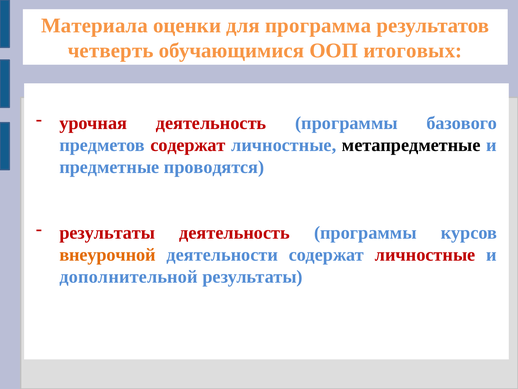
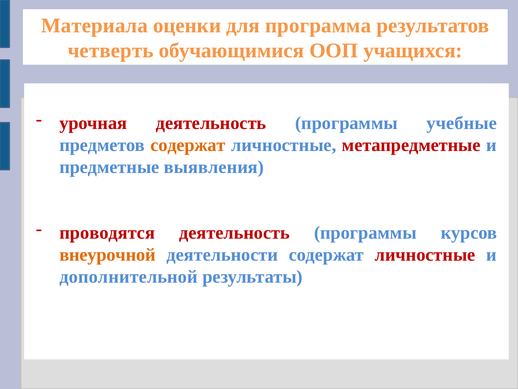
итоговых: итоговых -> учащихся (413, 51)
базового: базового -> учебные (462, 123)
содержат colour: red -> orange (188, 145)
метапредметные colour: black -> red (411, 145)
проводятся: проводятся -> выявления (214, 167)
результаты: результаты -> проводятся (107, 233)
